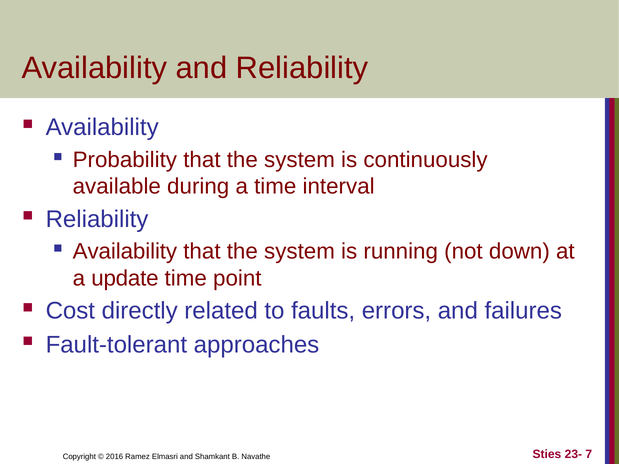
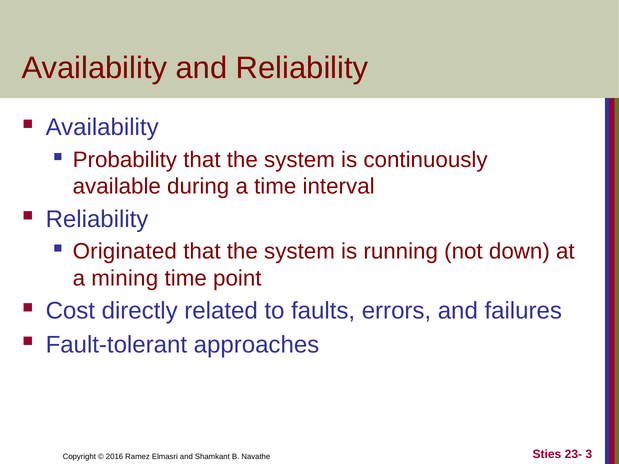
Availability: Availability -> Originated (125, 252)
update: update -> mining (125, 278)
7: 7 -> 3 (589, 455)
